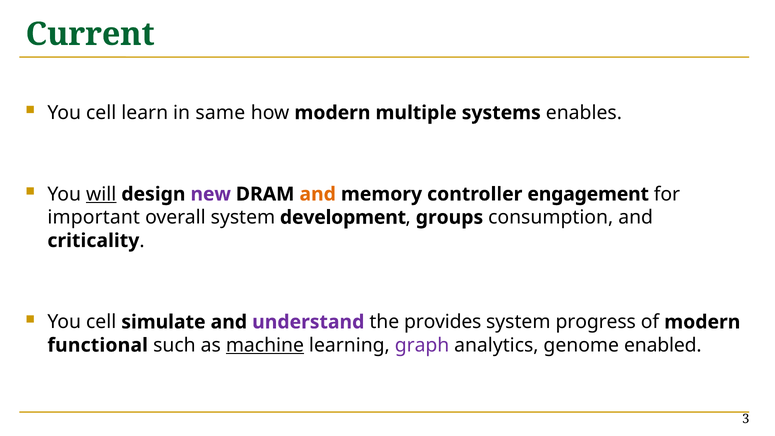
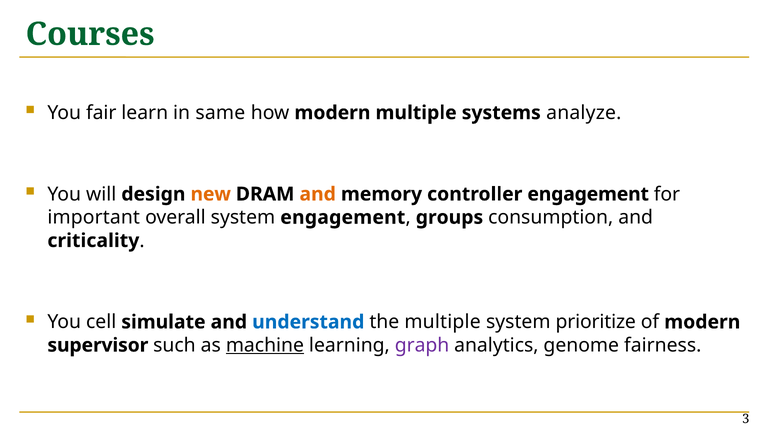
Current: Current -> Courses (90, 34)
cell: cell -> fair (101, 113)
enables: enables -> analyze (584, 113)
will underline: present -> none (101, 194)
new colour: purple -> orange (211, 194)
system development: development -> engagement (343, 217)
understand colour: purple -> blue (308, 322)
the provides: provides -> multiple (443, 322)
progress: progress -> prioritize (596, 322)
functional: functional -> supervisor (98, 345)
enabled: enabled -> fairness (663, 345)
